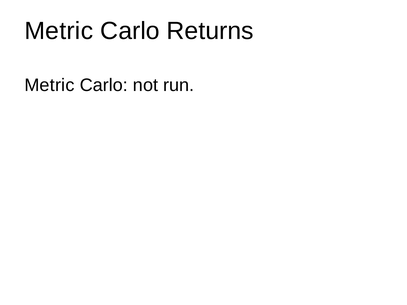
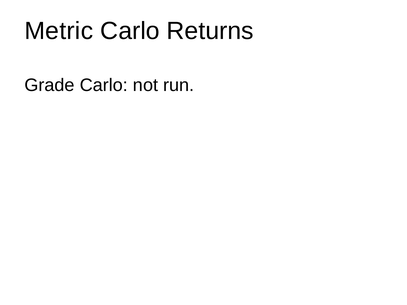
Metric: Metric -> Grade (49, 85)
